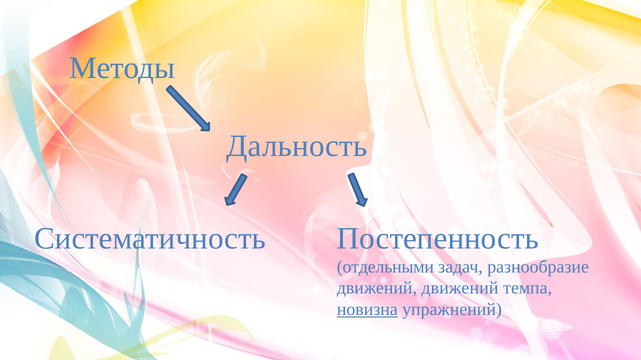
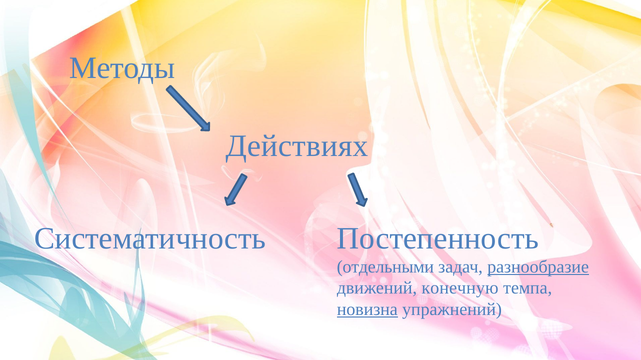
Дальность: Дальность -> Действиях (297, 146)
разнообразие underline: none -> present (538, 267)
движений движений: движений -> конечную (460, 289)
